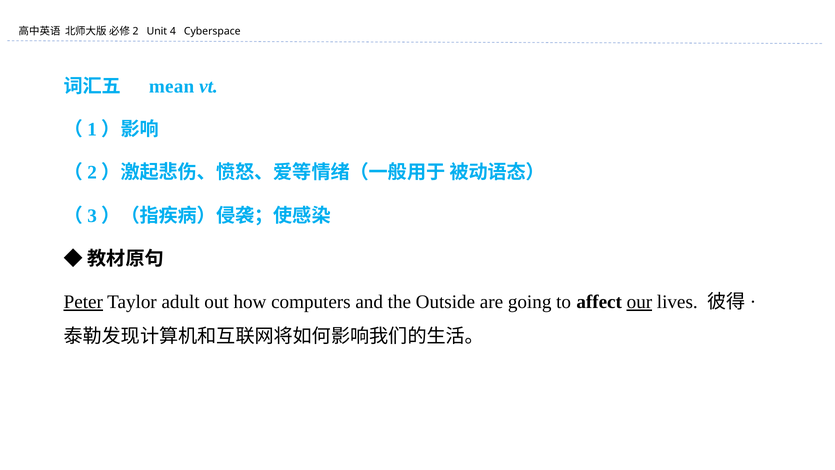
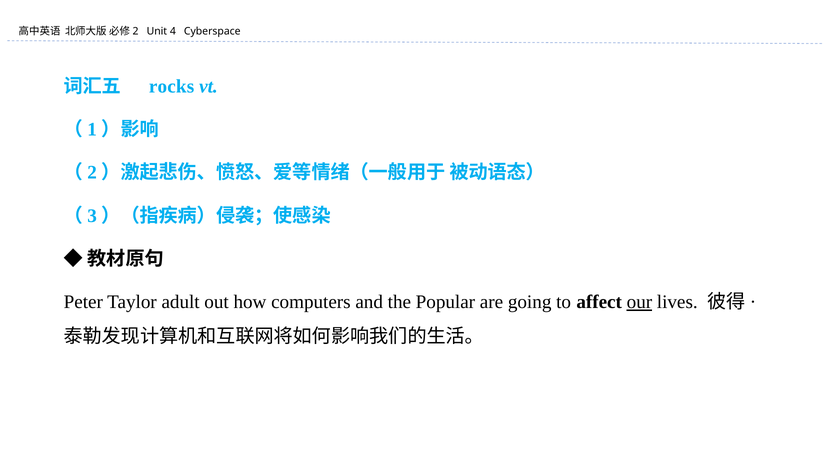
mean: mean -> rocks (172, 86)
Peter underline: present -> none (83, 302)
Outside: Outside -> Popular (445, 302)
